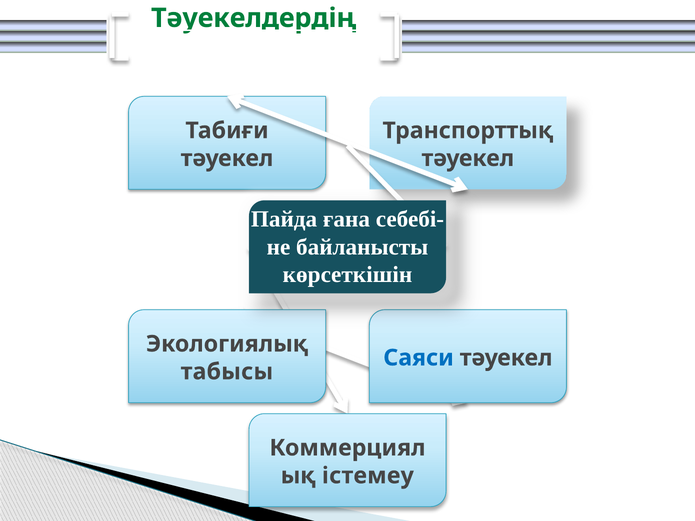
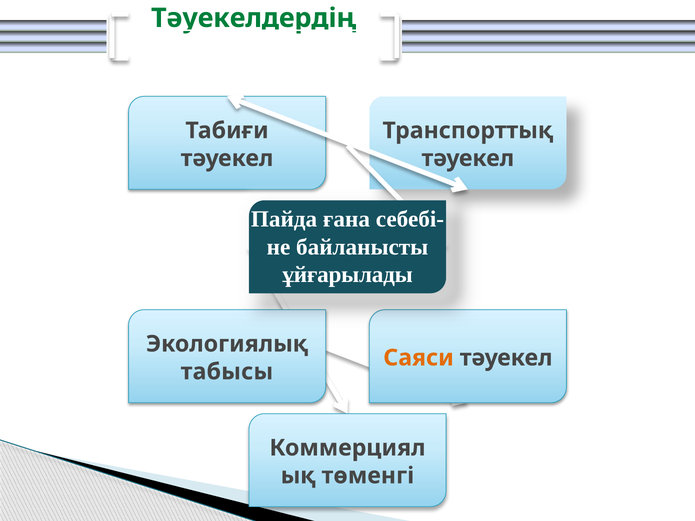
көрсеткішін: көрсеткішін -> ұйғарылады (348, 275)
Саяси colour: blue -> orange (419, 358)
істемеу: істемеу -> төменгі (368, 476)
